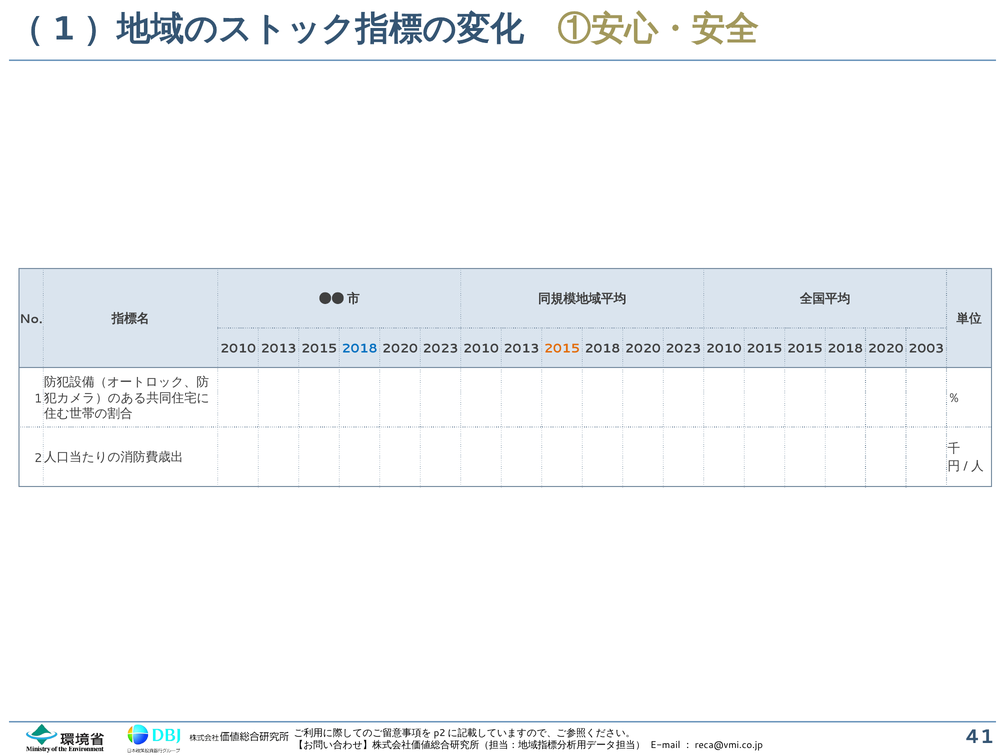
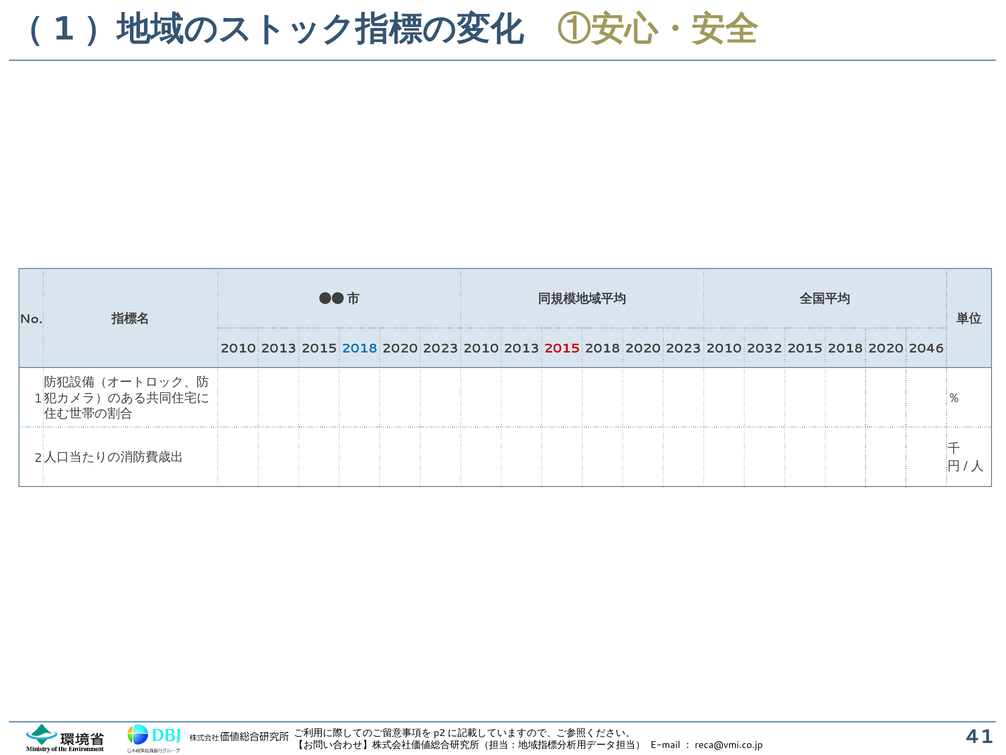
2015 colour: orange -> red (562, 348)
2010 2015: 2015 -> 2032 (764, 348)
2003: 2003 -> 2046 (926, 348)
